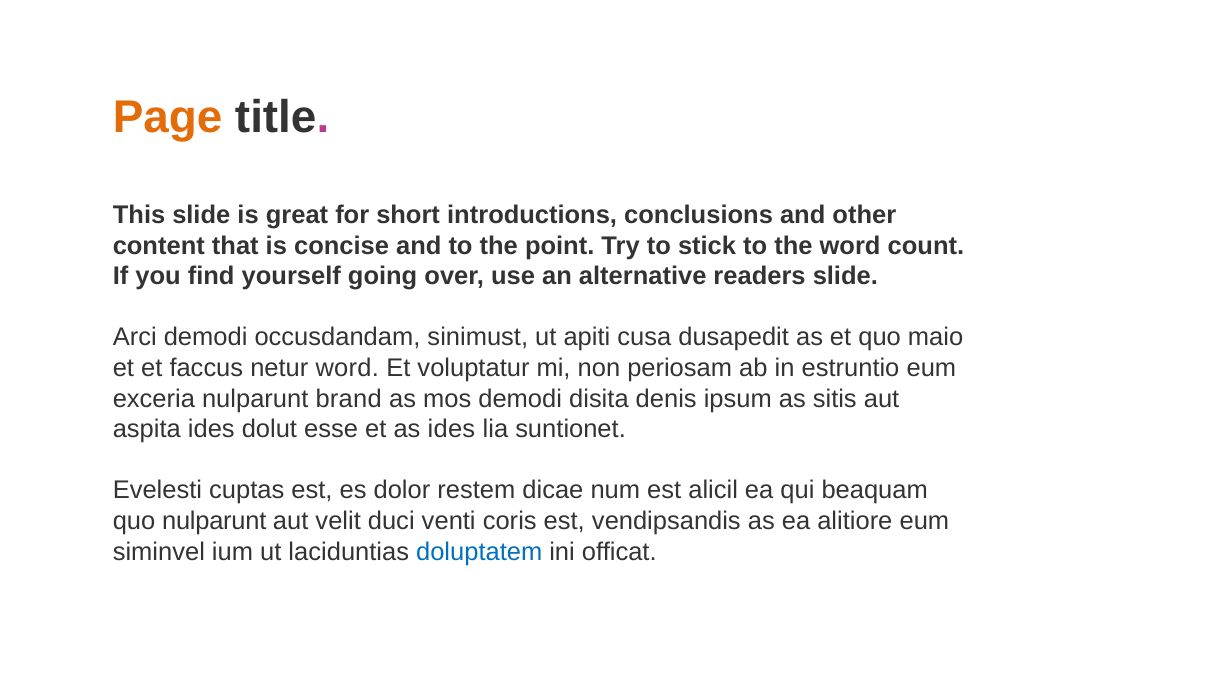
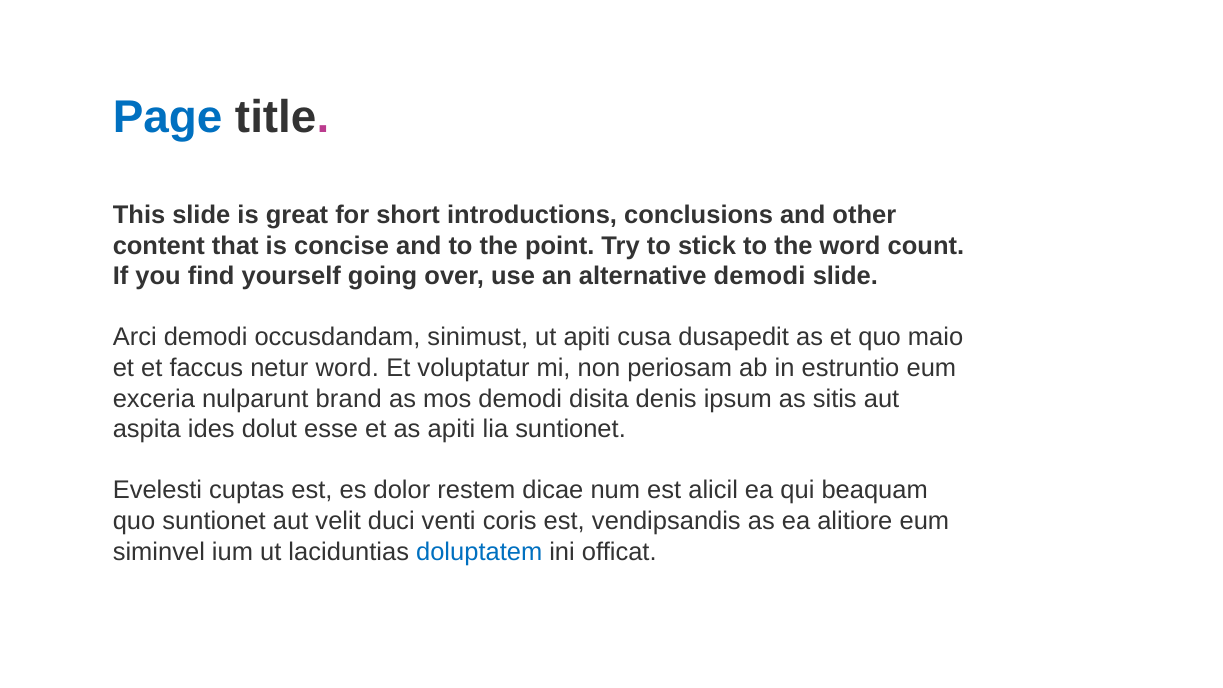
Page colour: orange -> blue (168, 117)
alternative readers: readers -> demodi (759, 276)
as ides: ides -> apiti (451, 429)
quo nulparunt: nulparunt -> suntionet (214, 521)
